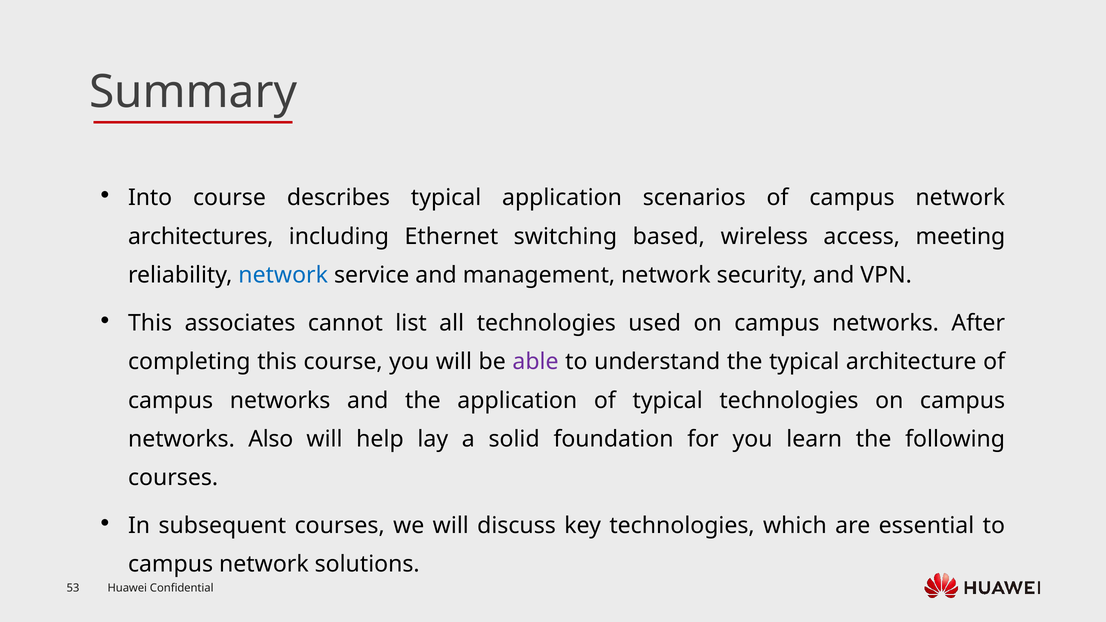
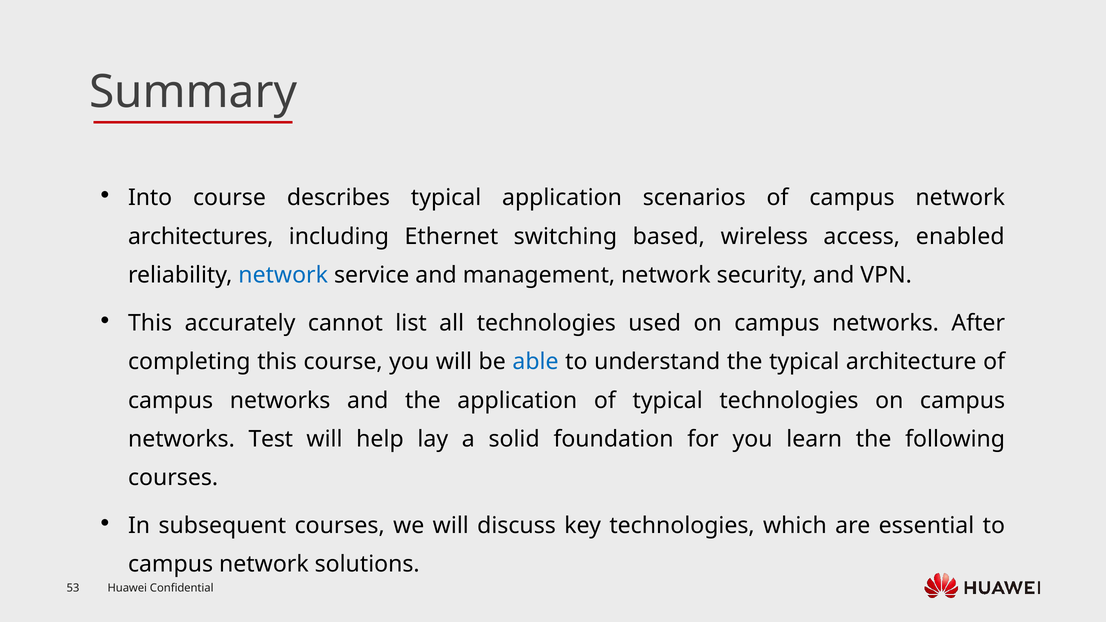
meeting: meeting -> enabled (960, 237)
associates: associates -> accurately (240, 323)
able colour: purple -> blue (536, 362)
Also: Also -> Test (271, 439)
